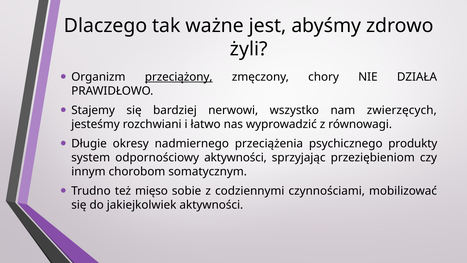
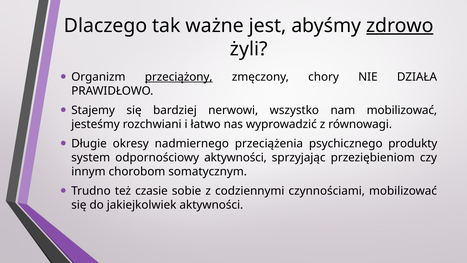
zdrowo underline: none -> present (400, 26)
nam zwierzęcych: zwierzęcych -> mobilizować (402, 110)
mięso: mięso -> czasie (151, 191)
